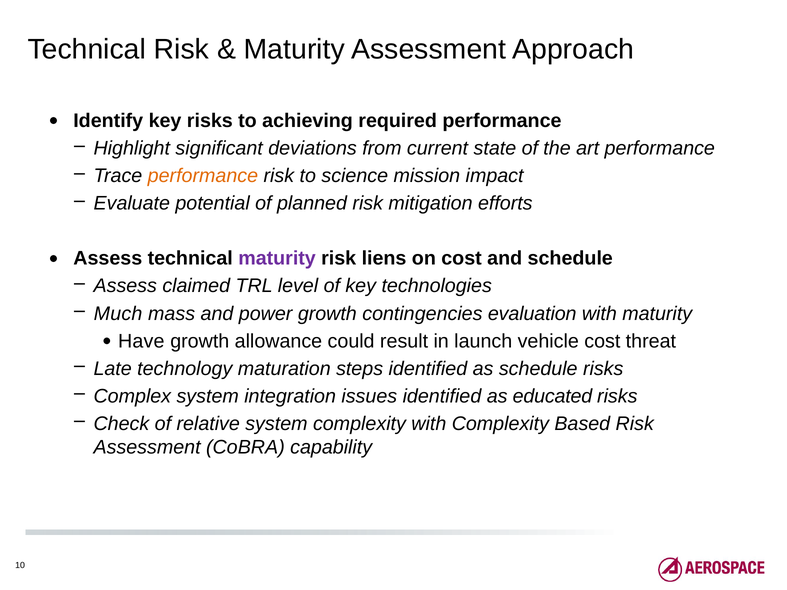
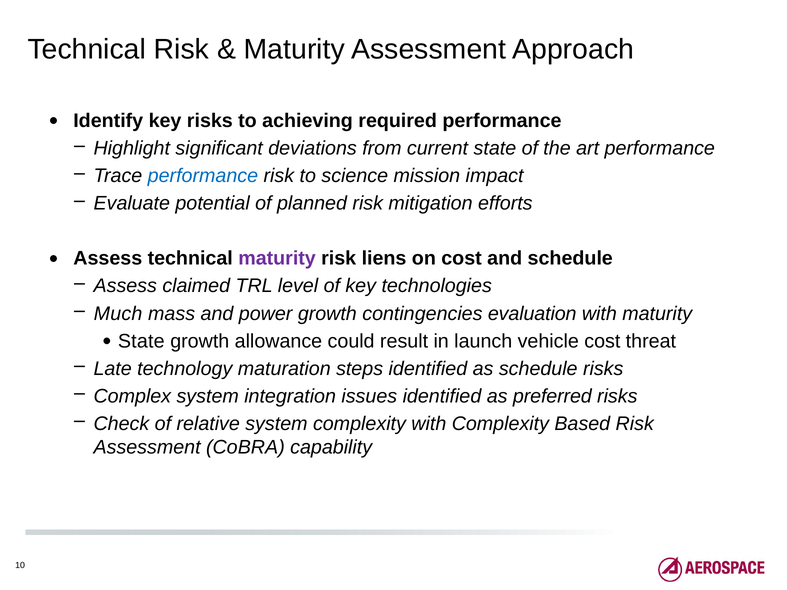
performance colour: orange -> blue (203, 176)
Have: Have -> State (141, 341)
educated: educated -> preferred (552, 396)
